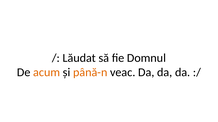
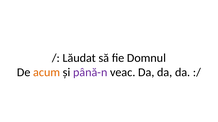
până-n colour: orange -> purple (90, 73)
